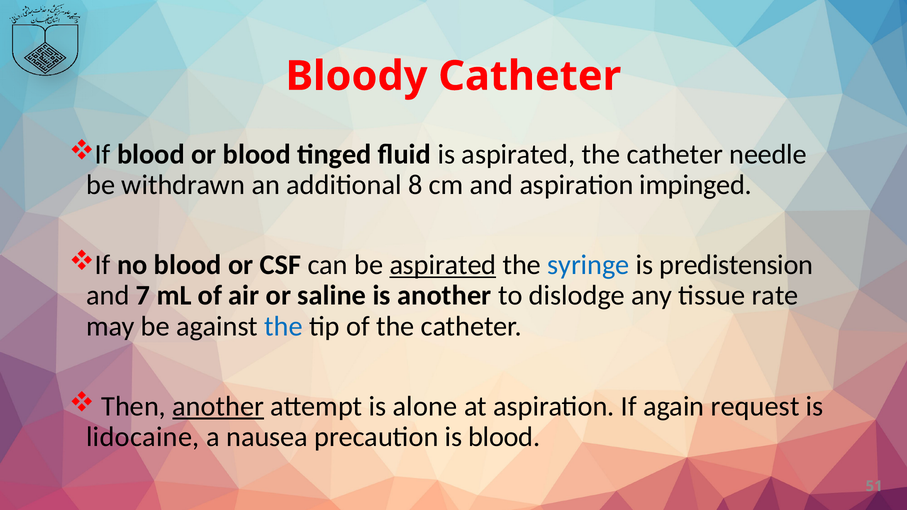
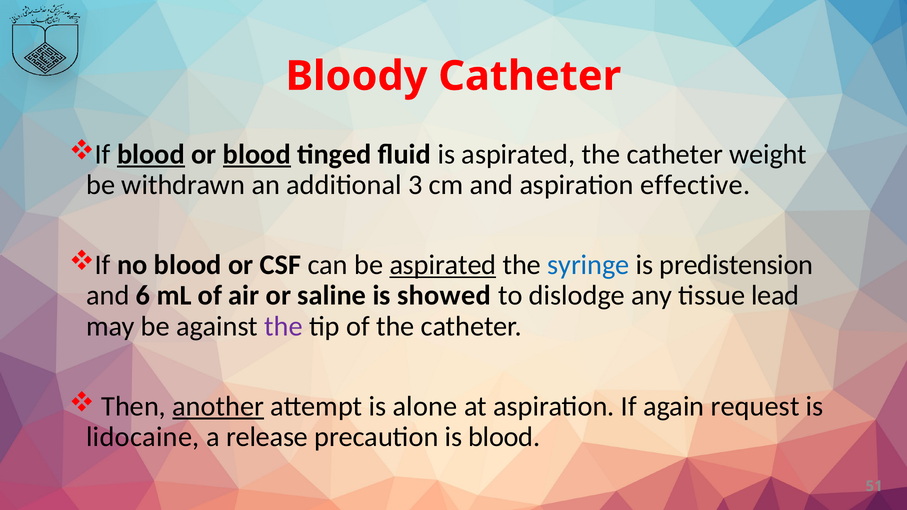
blood underline: none -> present (151, 154)
blood underline: none -> present (257, 154)
needle: needle -> weight (768, 154)
8: 8 -> 3 (415, 185)
impinged: impinged -> effective (695, 185)
7: 7 -> 6 (143, 296)
is another: another -> showed (444, 296)
rate: rate -> lead (775, 296)
the colour: blue -> purple (283, 326)
nausea: nausea -> release (267, 437)
